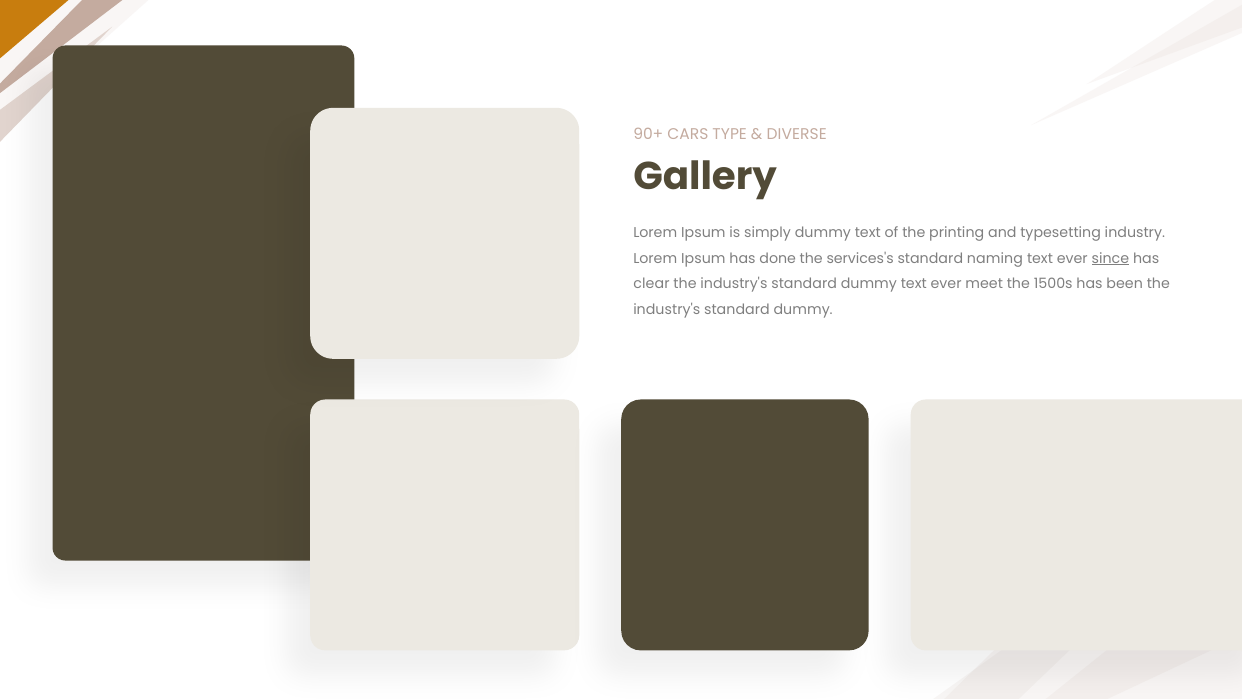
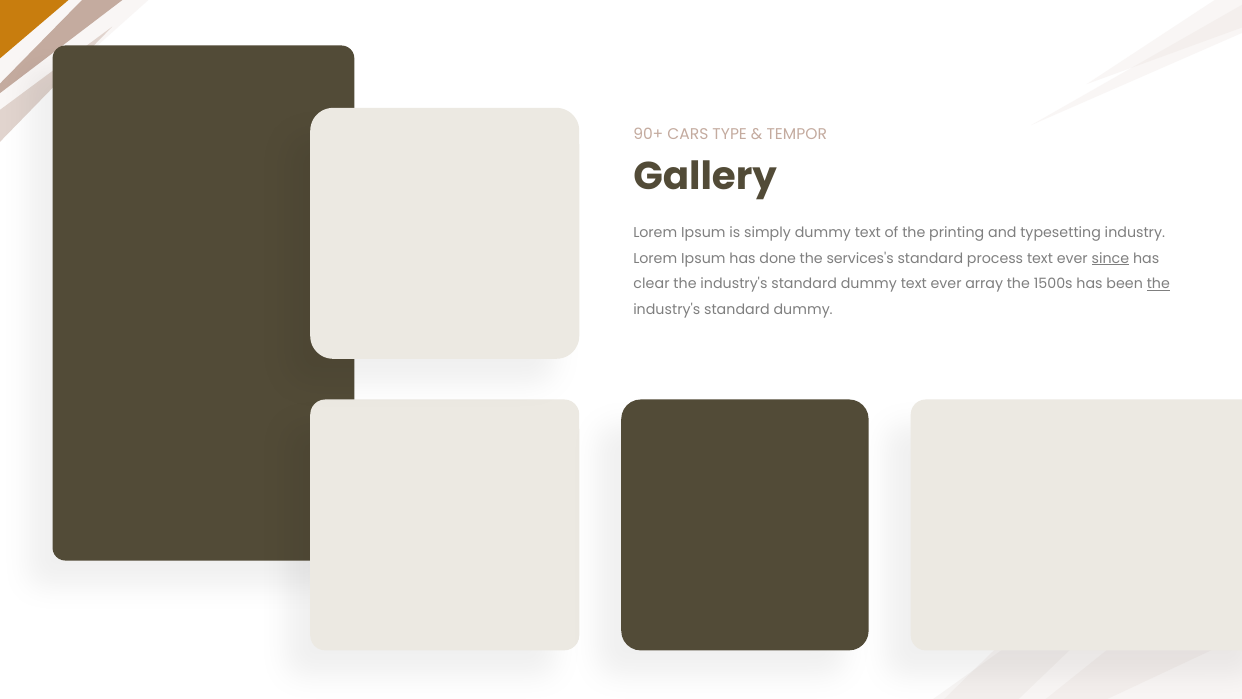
DIVERSE: DIVERSE -> TEMPOR (797, 135)
naming: naming -> process (995, 258)
meet: meet -> array (984, 284)
the underline: none -> present (1158, 284)
